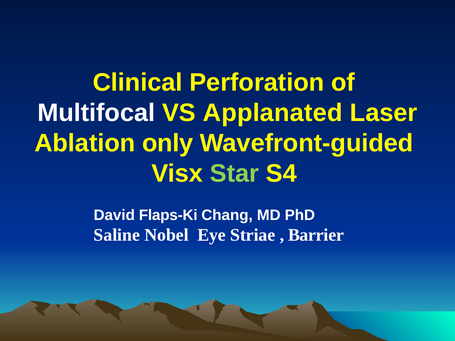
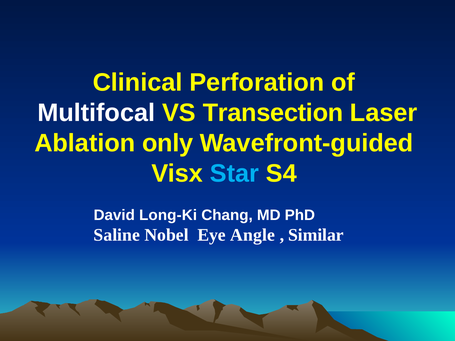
Applanated: Applanated -> Transection (273, 113)
Star colour: light green -> light blue (234, 174)
Flaps-Ki: Flaps-Ki -> Long-Ki (168, 215)
Striae: Striae -> Angle (253, 235)
Barrier: Barrier -> Similar (316, 235)
